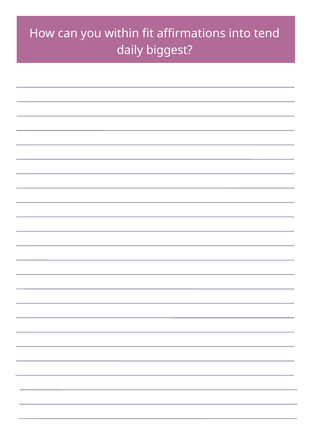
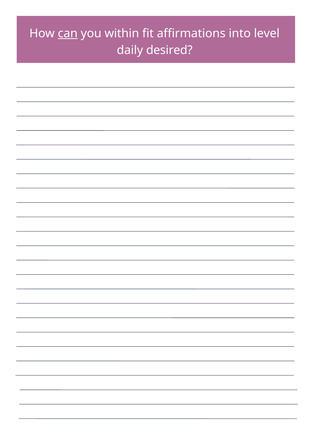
can underline: none -> present (68, 33)
tend: tend -> level (267, 33)
biggest: biggest -> desired (169, 50)
